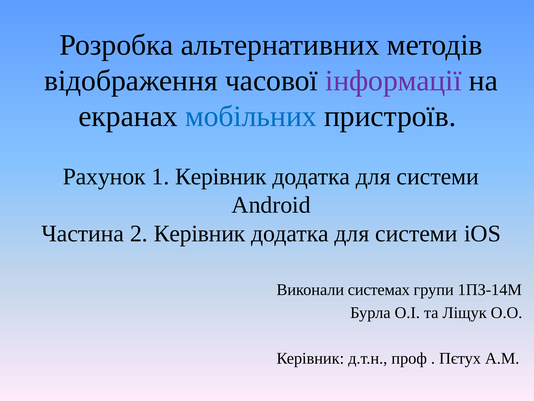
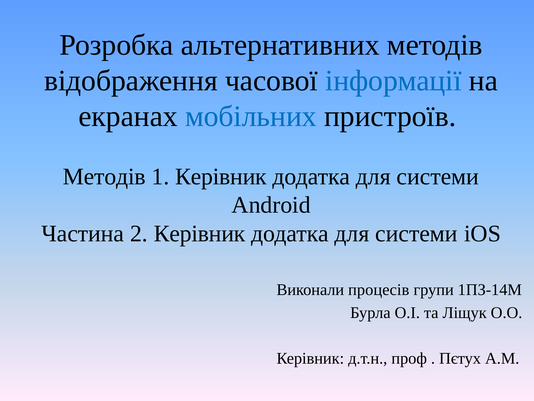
інформації colour: purple -> blue (393, 81)
Рахунок: Рахунок -> Методів (104, 176)
системах: системах -> процесів (379, 290)
